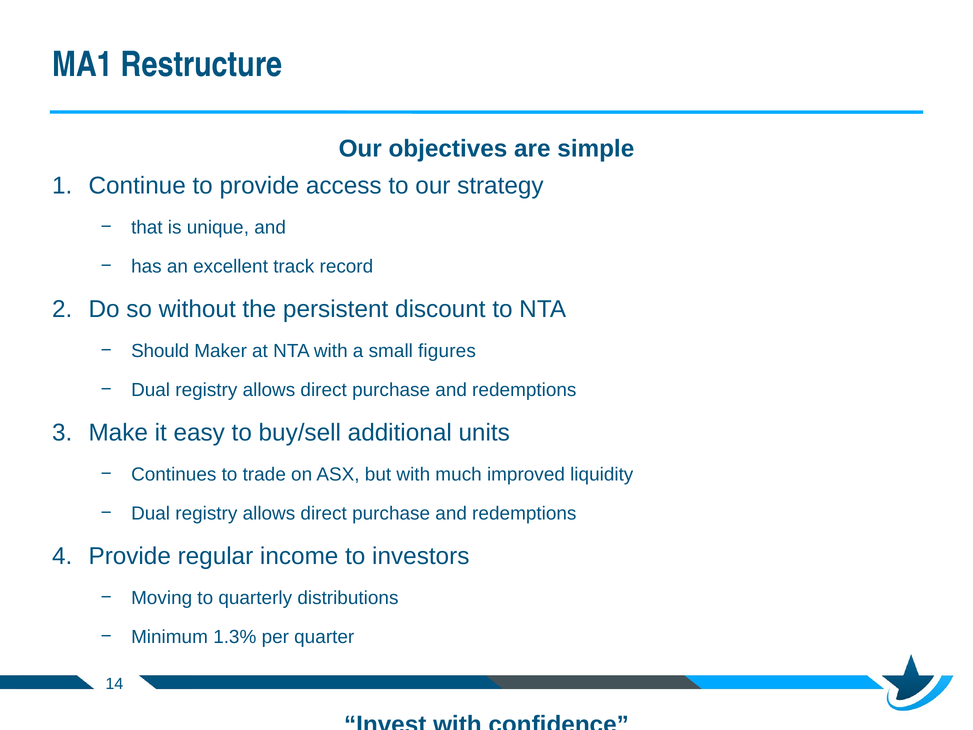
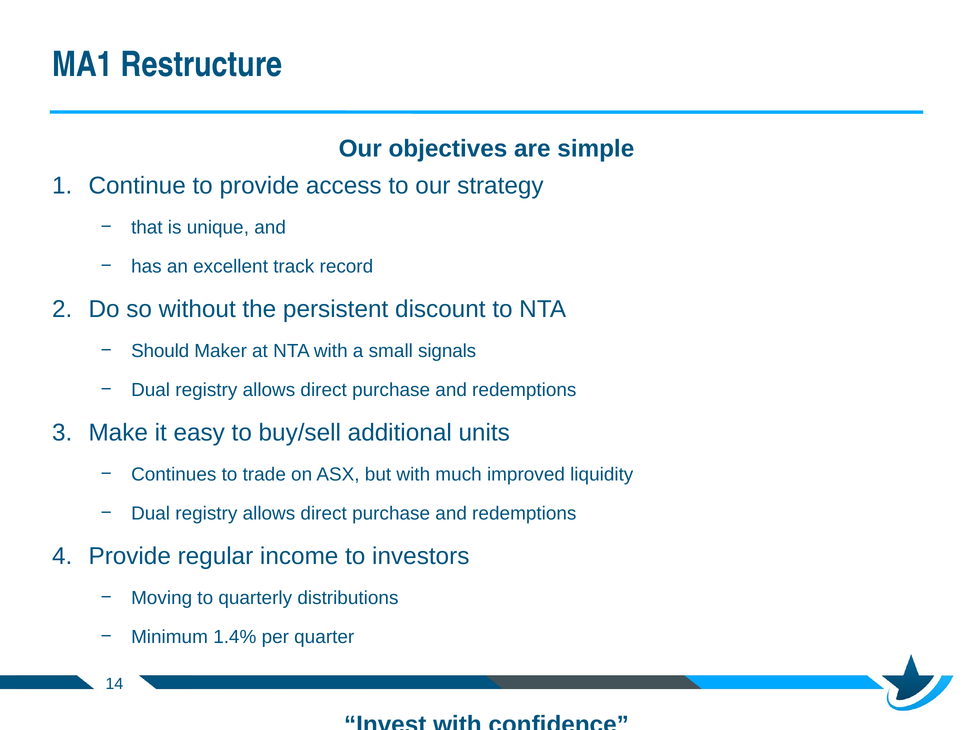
figures: figures -> signals (447, 351)
1.3%: 1.3% -> 1.4% (235, 637)
